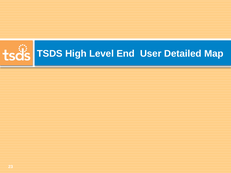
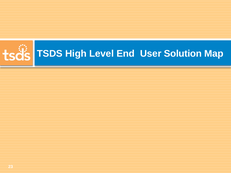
Detailed: Detailed -> Solution (183, 54)
